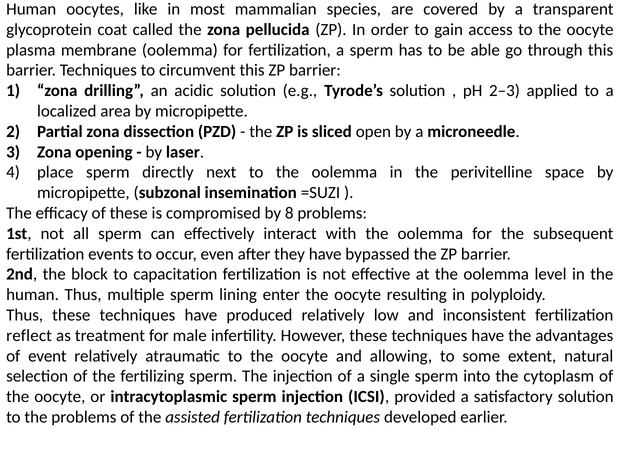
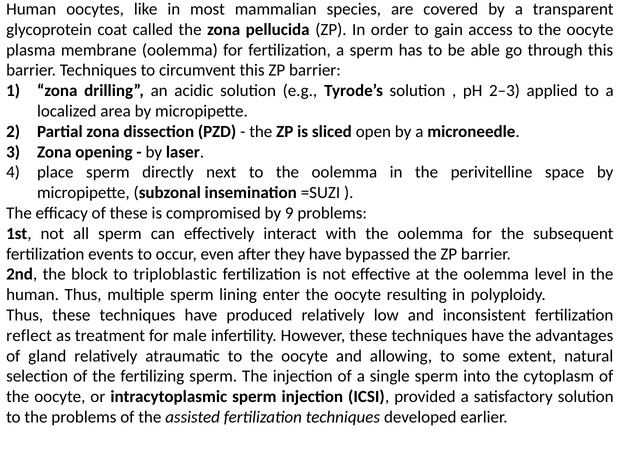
8: 8 -> 9 (289, 213)
capacitation: capacitation -> triploblastic (175, 274)
event: event -> gland (47, 356)
